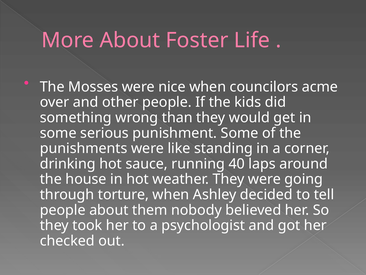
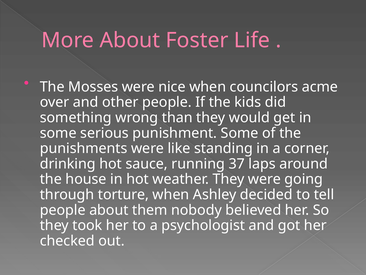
40: 40 -> 37 (237, 164)
